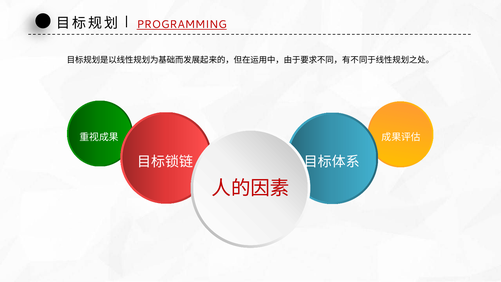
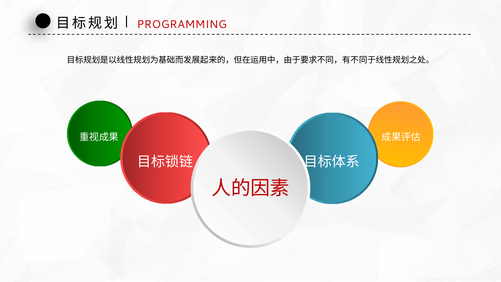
PROGRAMMING underline: present -> none (182, 25)
